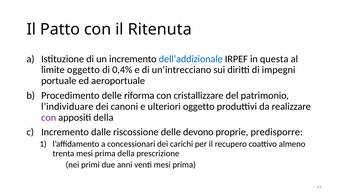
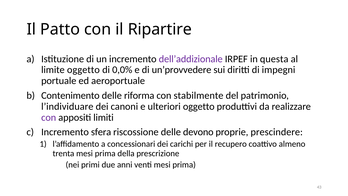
Ritenuta: Ritenuta -> Ripartire (160, 29)
dell’addizionale colour: blue -> purple (191, 59)
0,4%: 0,4% -> 0,0% (122, 70)
un’intrecciano: un’intrecciano -> un’provvedere (182, 70)
Procedimento: Procedimento -> Contenimento (70, 95)
cristallizzare: cristallizzare -> stabilmente (199, 95)
appositi della: della -> limiti (104, 117)
dalle: dalle -> sfera (101, 132)
predisporre: predisporre -> prescindere (277, 132)
